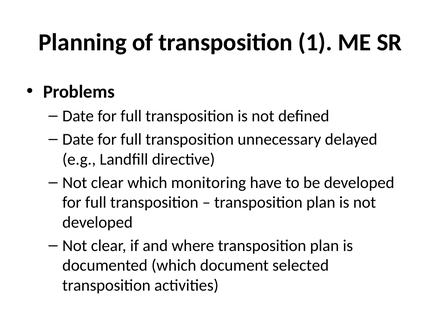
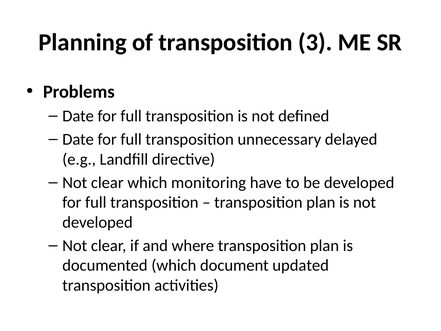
1: 1 -> 3 (315, 43)
selected: selected -> updated (301, 265)
